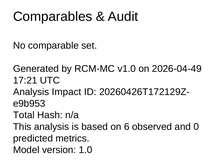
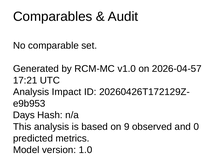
2026-04-49: 2026-04-49 -> 2026-04-57 (177, 69)
Total: Total -> Days (24, 115)
6: 6 -> 9 (127, 127)
